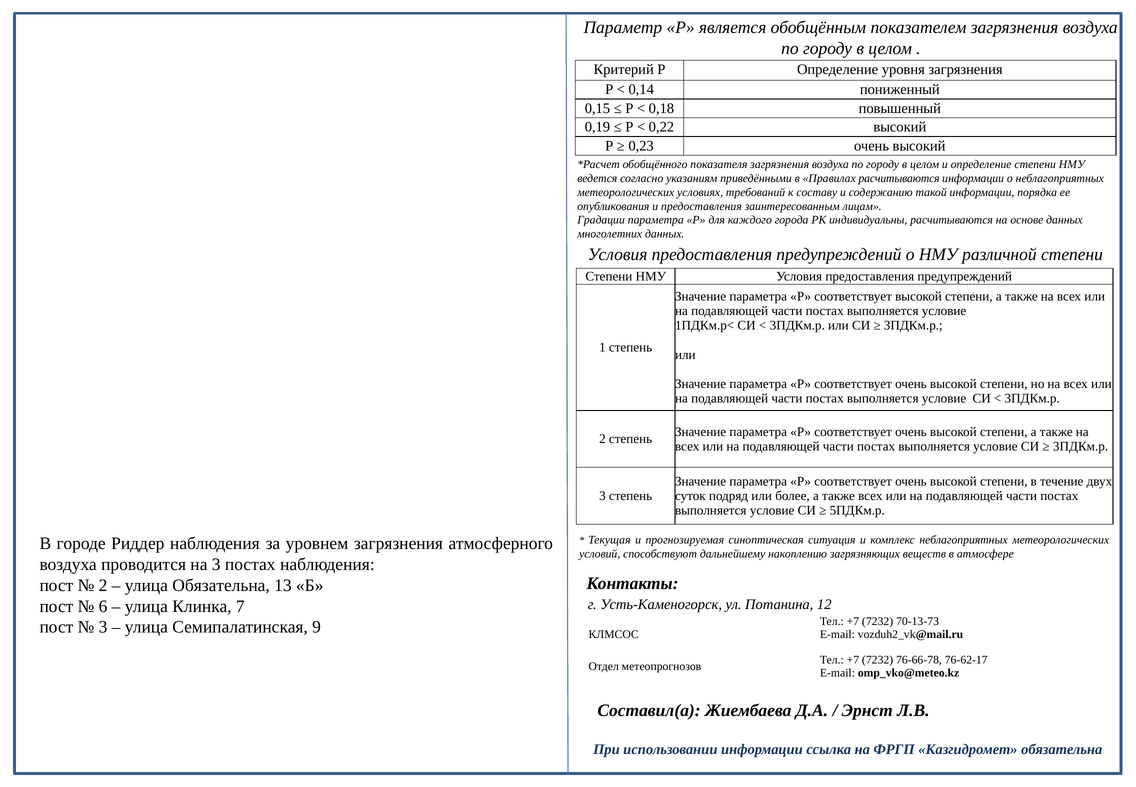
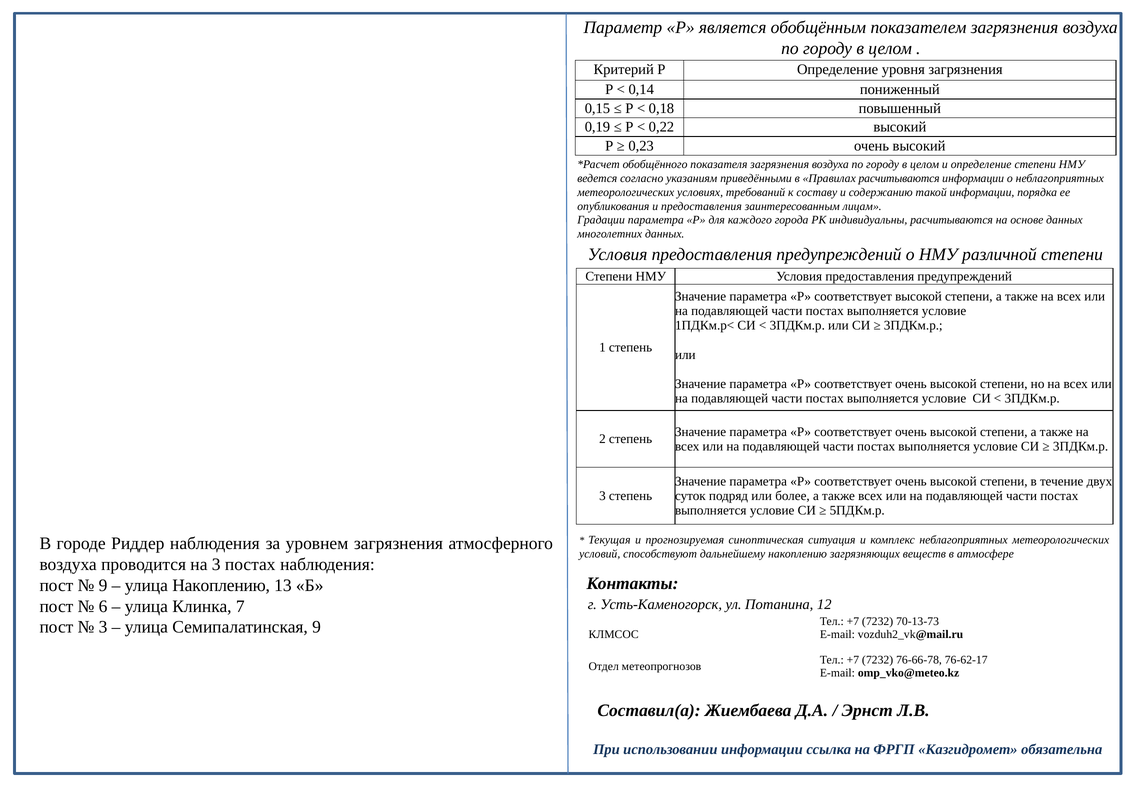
2: 2 -> 9 (103, 585)
улица Обязательна: Обязательна -> Накоплению (221, 585)
